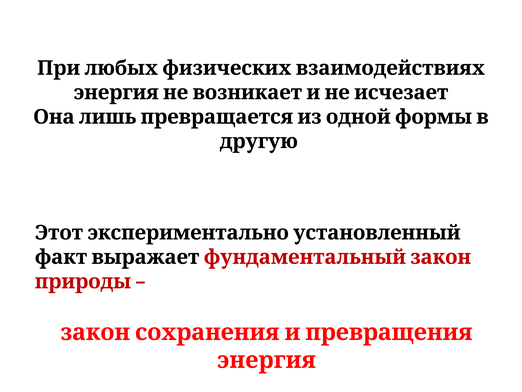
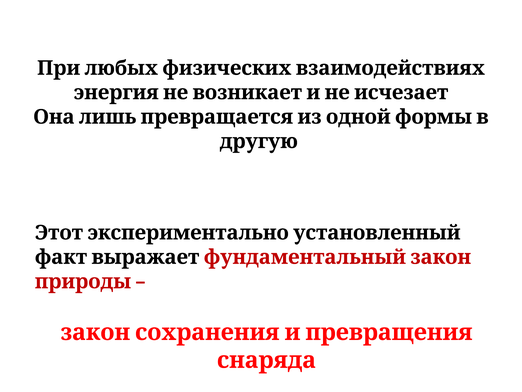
энергия: энергия -> снаряда (267, 360)
